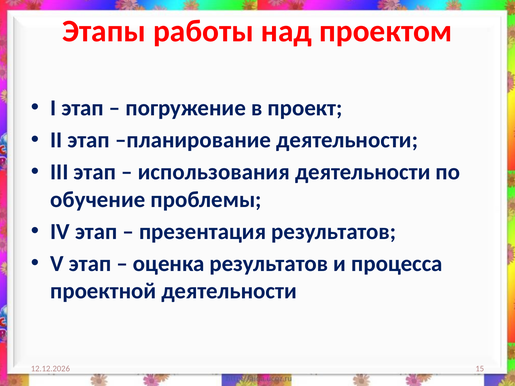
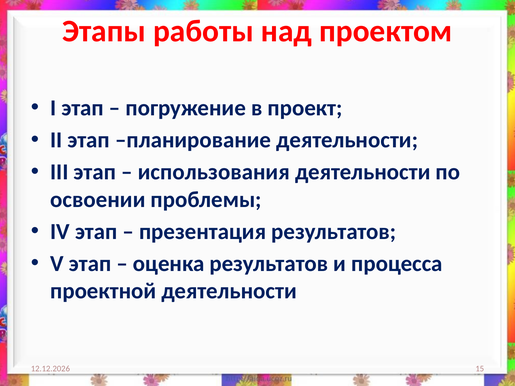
обучение: обучение -> освоении (98, 200)
